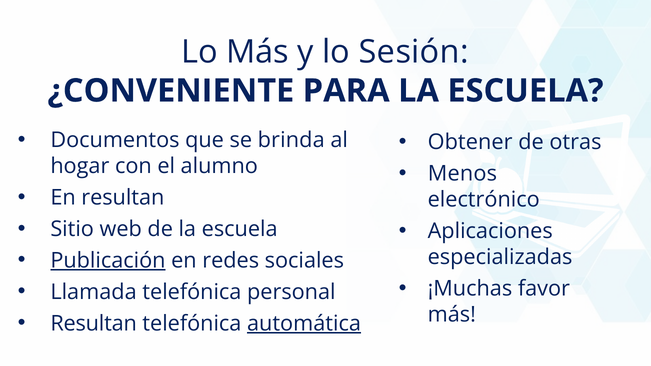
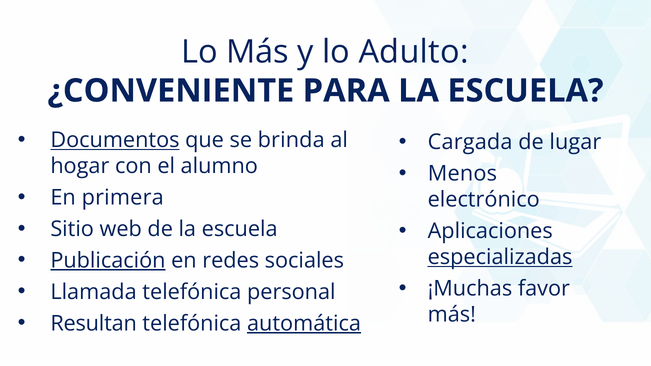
Sesión: Sesión -> Adulto (414, 52)
Documentos underline: none -> present (115, 140)
Obtener: Obtener -> Cargada (470, 142)
otras: otras -> lugar (575, 142)
En resultan: resultan -> primera (123, 198)
especializadas underline: none -> present (500, 257)
